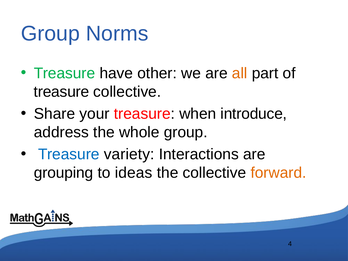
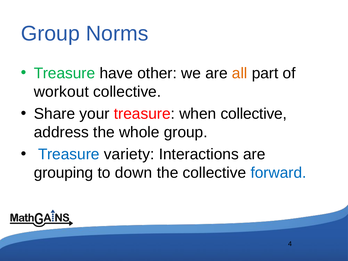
treasure: treasure -> workout (61, 92)
when introduce: introduce -> collective (254, 114)
ideas: ideas -> down (134, 173)
forward colour: orange -> blue (278, 173)
